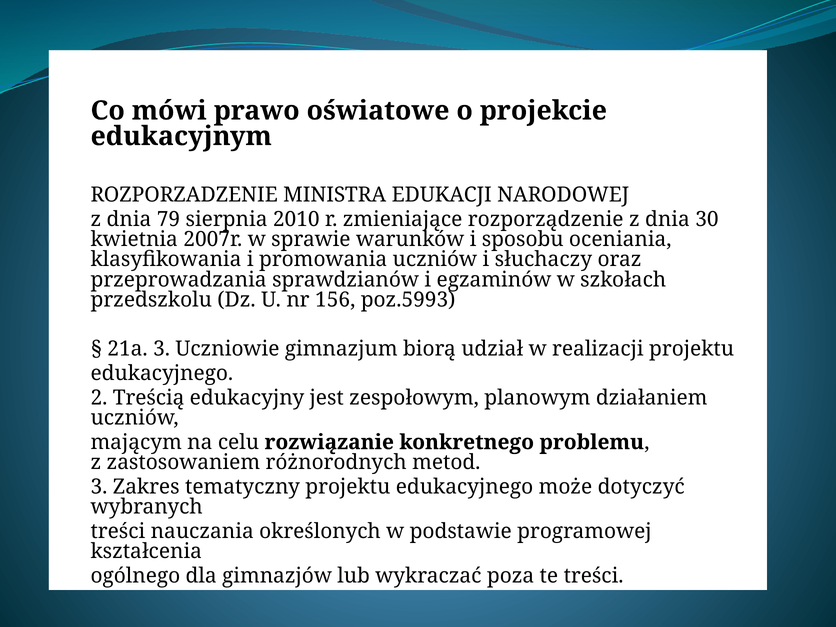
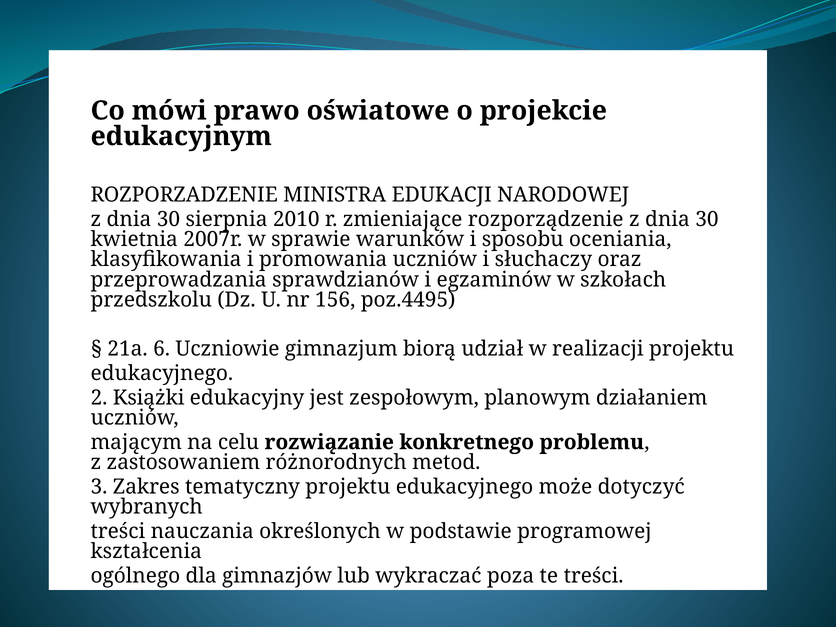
79: 79 -> 30 (168, 219)
poz.5993: poz.5993 -> poz.4495 (408, 300)
21a 3: 3 -> 6 (162, 349)
Treścią: Treścią -> Książki (149, 398)
